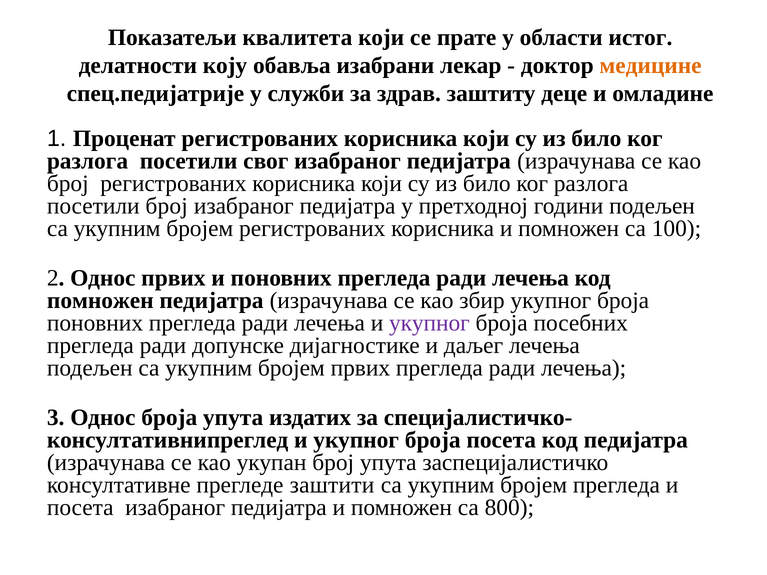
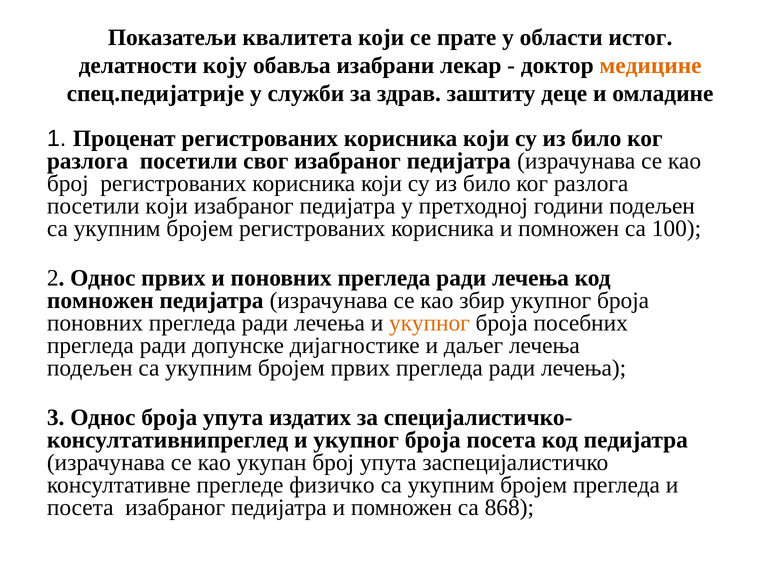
посетили број: број -> који (167, 206)
укупног colour: purple -> orange (429, 323)
заштити: заштити -> физичко (332, 485)
800: 800 -> 868 (509, 508)
